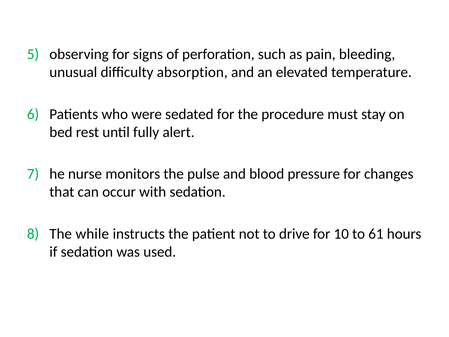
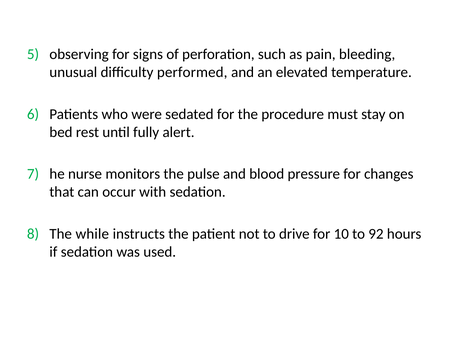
absorption: absorption -> performed (192, 72)
61: 61 -> 92 (376, 234)
